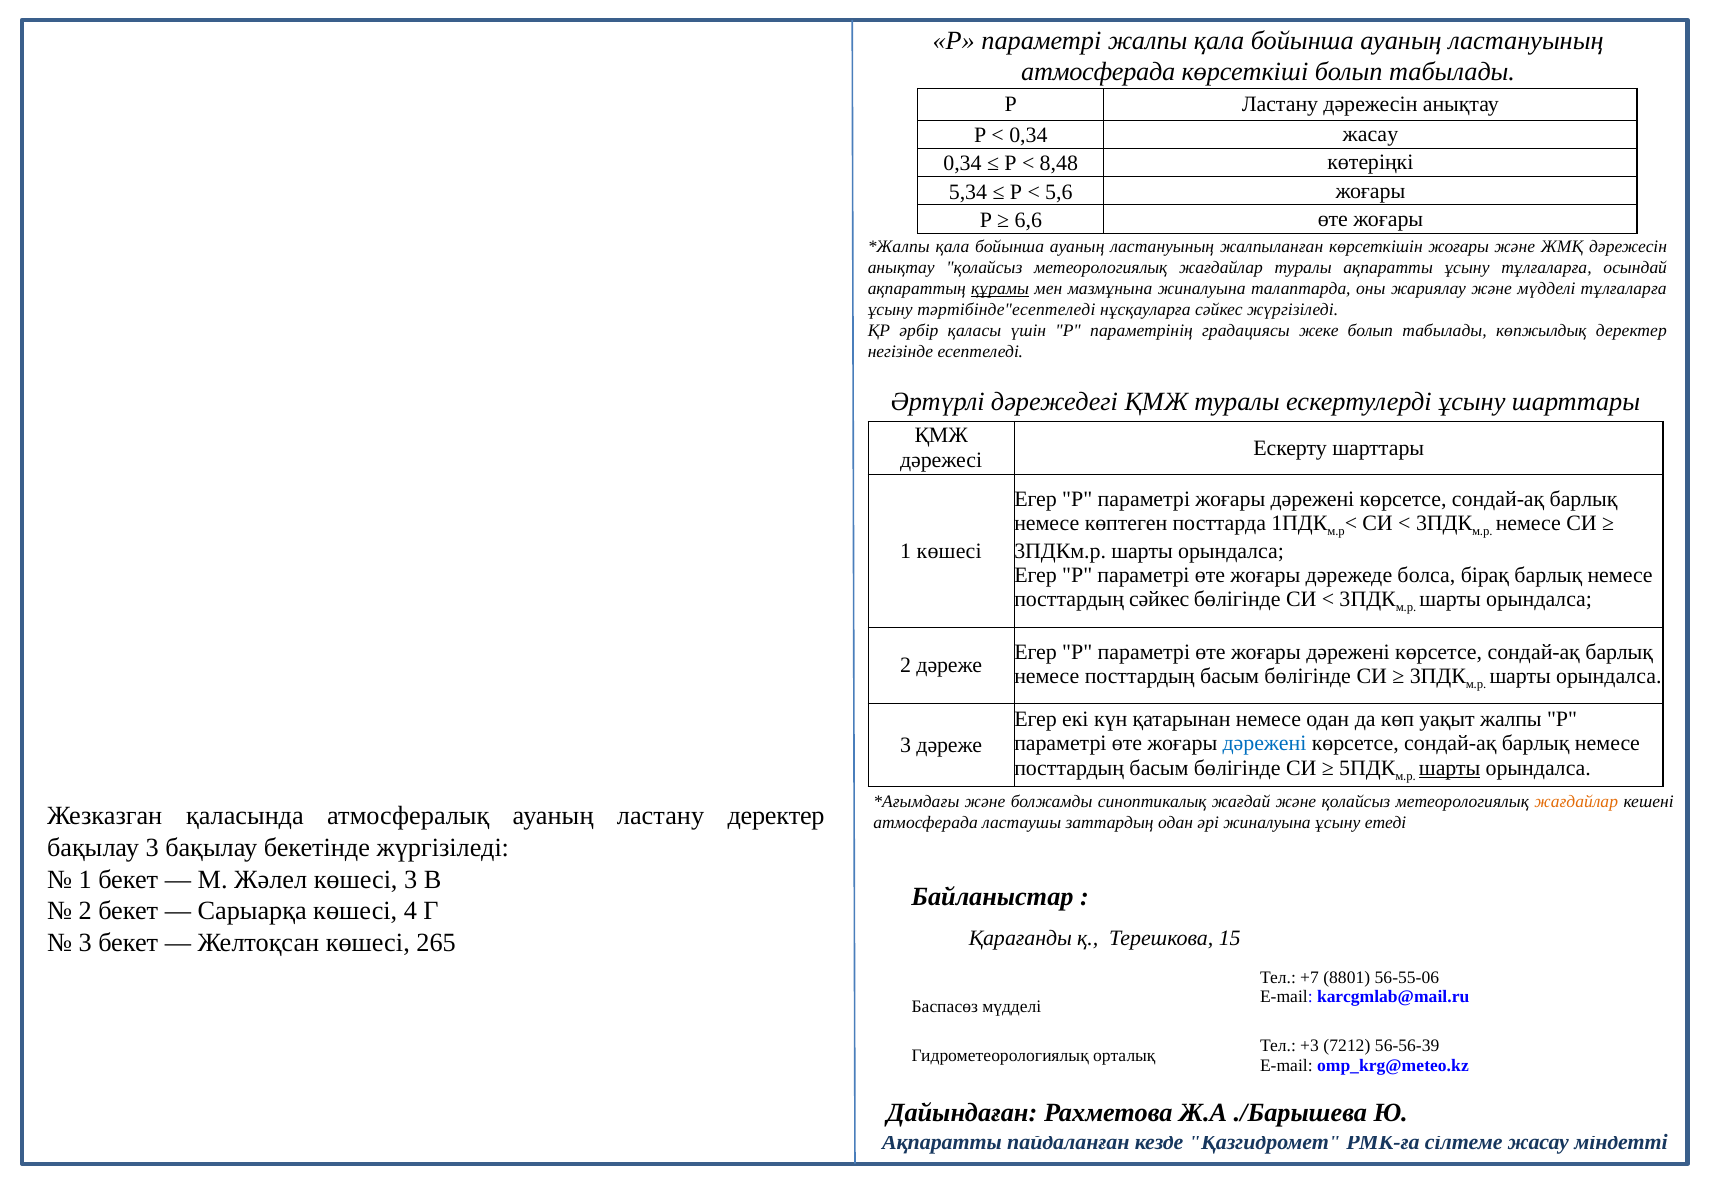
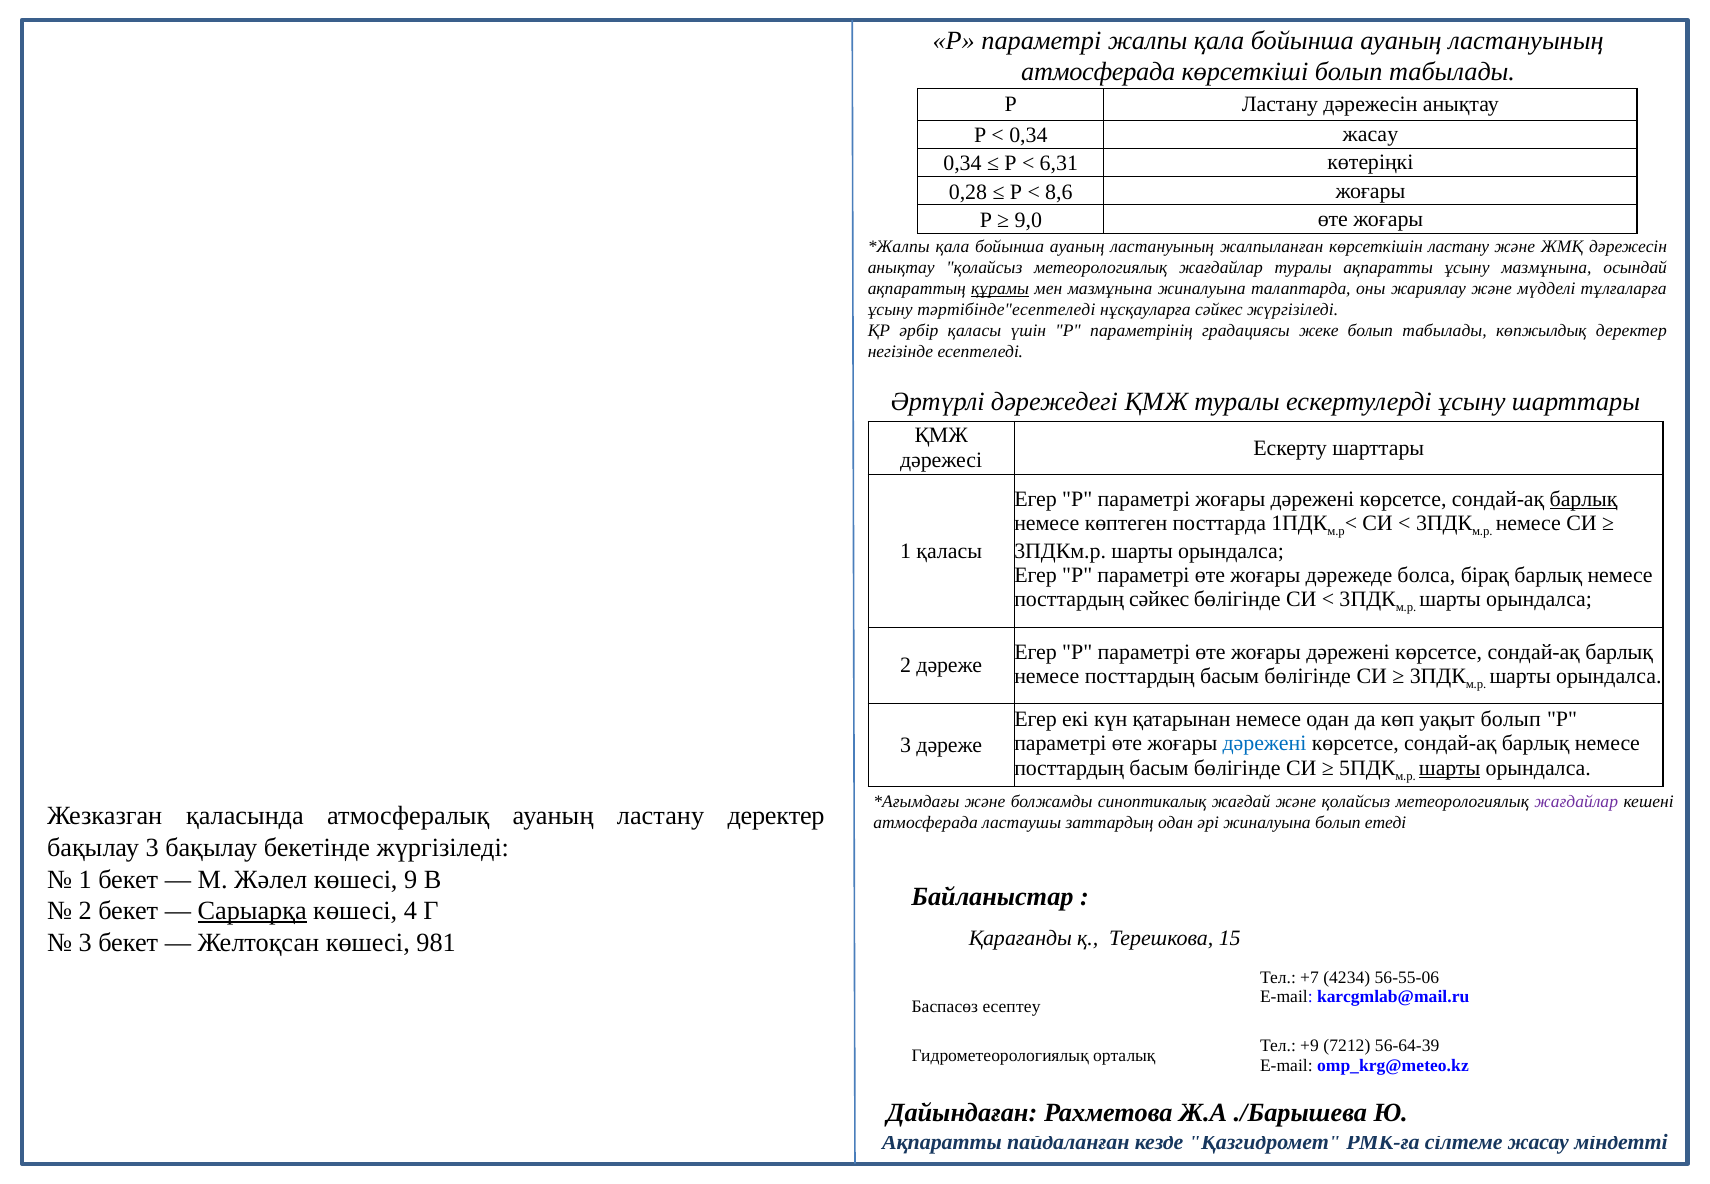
8,48: 8,48 -> 6,31 (1059, 164)
5,34: 5,34 -> 0,28 (968, 192)
5,6: 5,6 -> 8,6 (1059, 192)
6,6: 6,6 -> 9,0 (1028, 220)
көрсеткішін жоғары: жоғары -> ластану (1459, 247)
ұсыну тұлғаларға: тұлғаларға -> мазмұнына (1546, 268)
барлық underline: none -> present (1584, 499)
1 көшесі: көшесі -> қаласы (949, 551)
уақыт жалпы: жалпы -> болып (1511, 719)
жағдайлар colour: orange -> purple (1576, 802)
жиналуына ұсыну: ұсыну -> болып (1338, 823)
көшесі 3: 3 -> 9 (411, 879)
Сарыарқа underline: none -> present (252, 911)
265: 265 -> 981 (436, 942)
8801: 8801 -> 4234 (1347, 977)
Баспасөз мүдделі: мүдделі -> есептеу (1012, 1007)
+3: +3 -> +9 (1310, 1046)
56-56-39: 56-56-39 -> 56-64-39 (1407, 1046)
